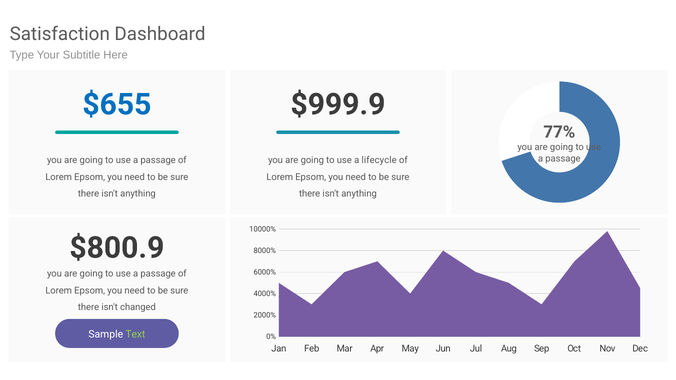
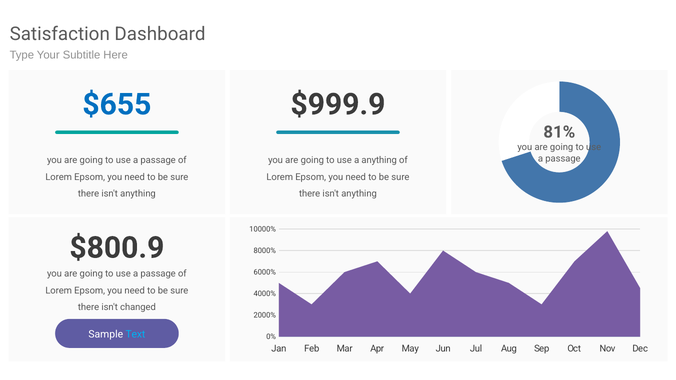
77%: 77% -> 81% (559, 132)
a lifecycle: lifecycle -> anything (379, 160)
Text colour: light green -> light blue (135, 334)
